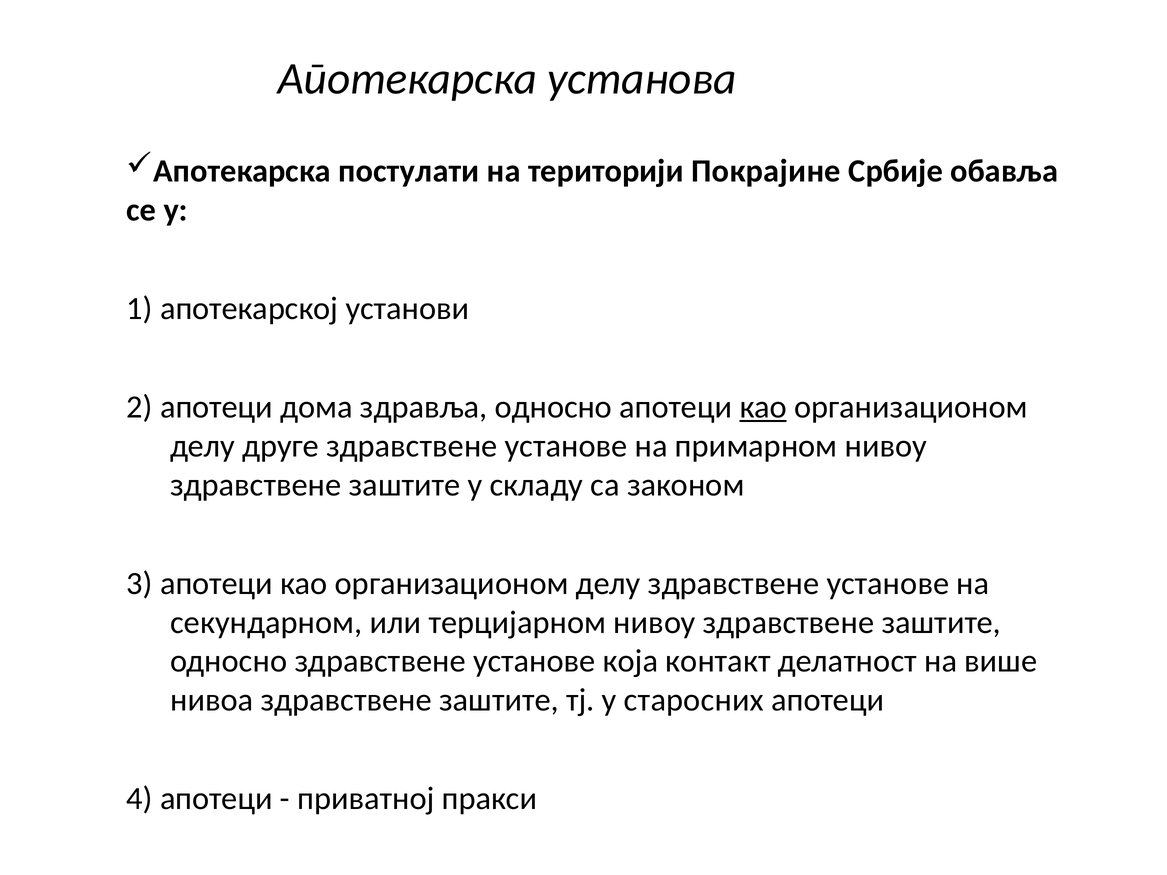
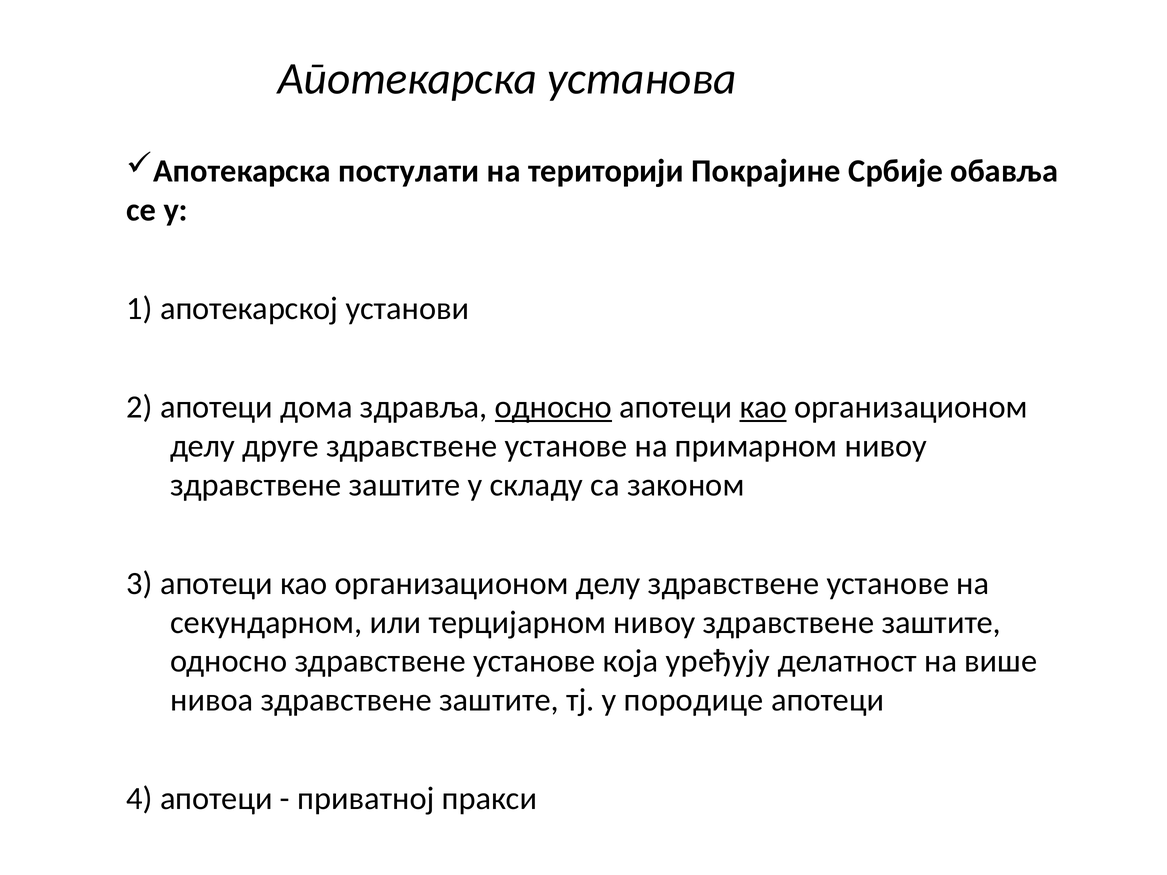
односно underline: none -> present (553, 407)
контакт: контакт -> уређују (718, 661)
старосних: старосних -> породице (694, 700)
